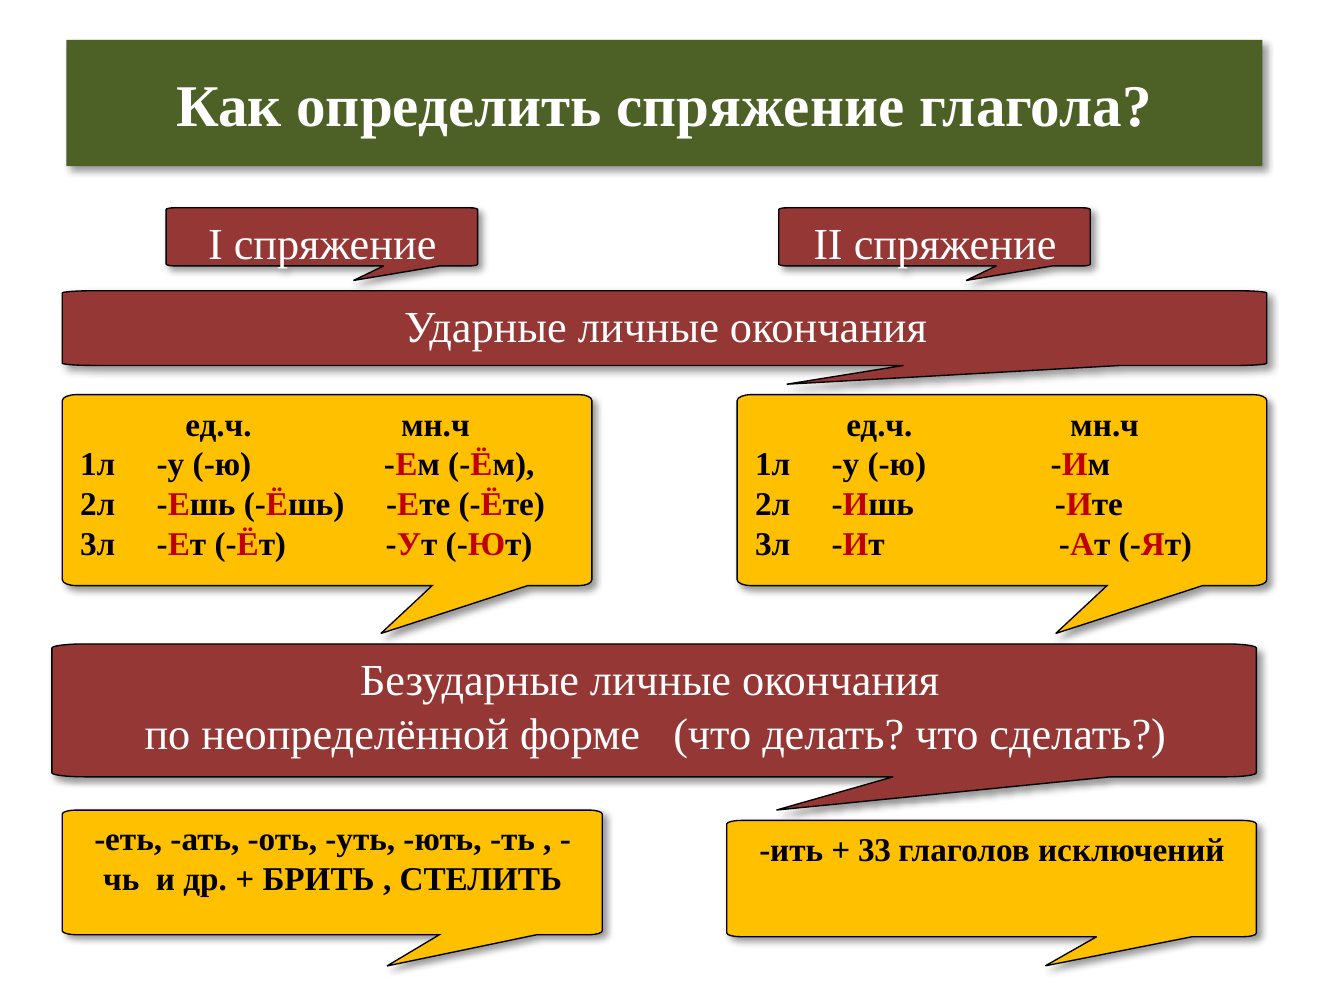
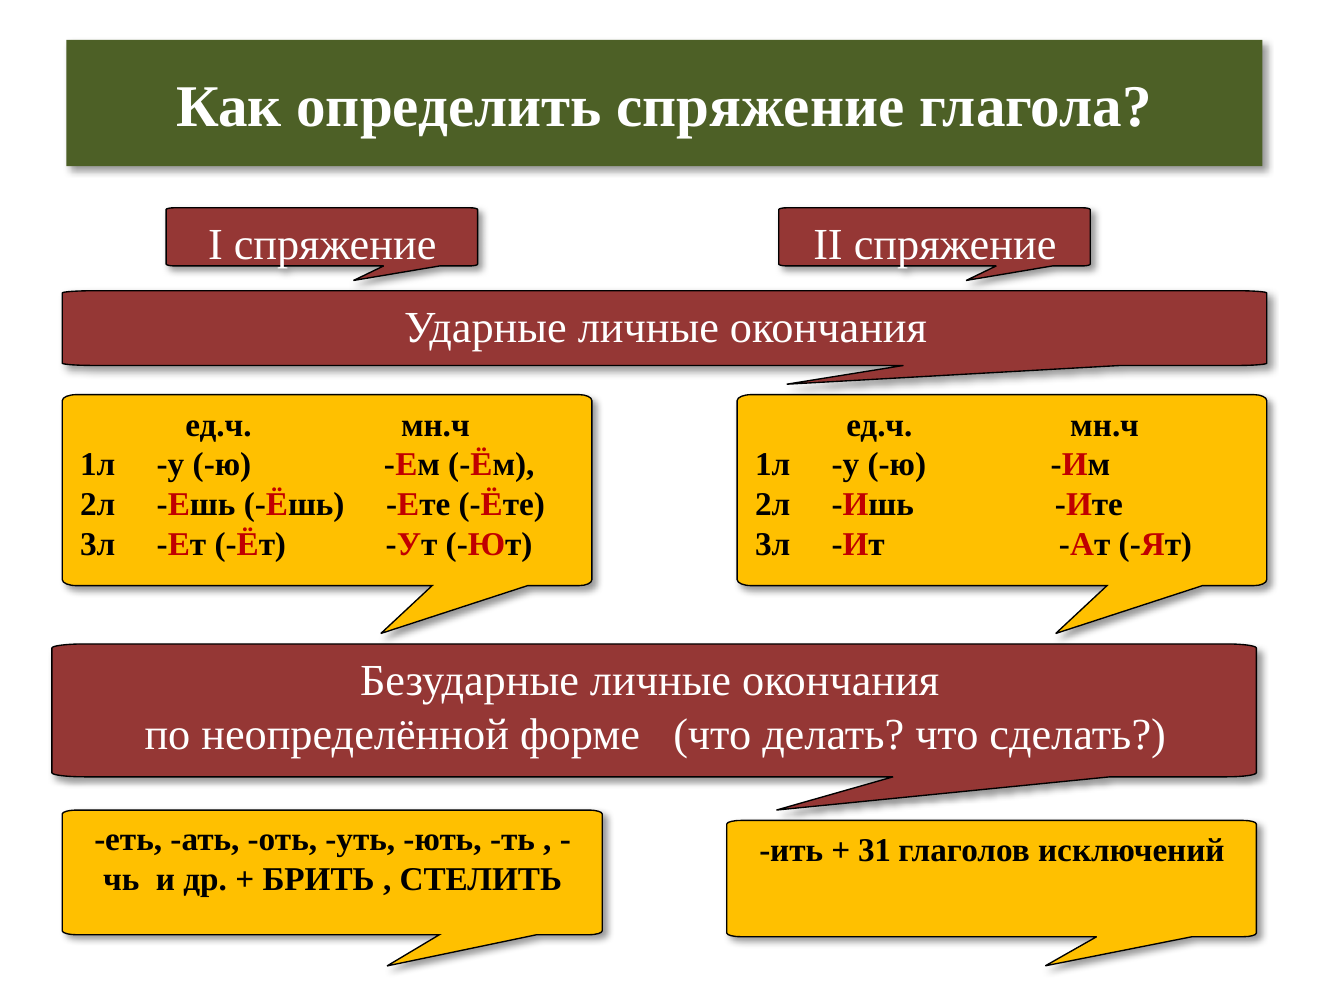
33: 33 -> 31 (874, 850)
